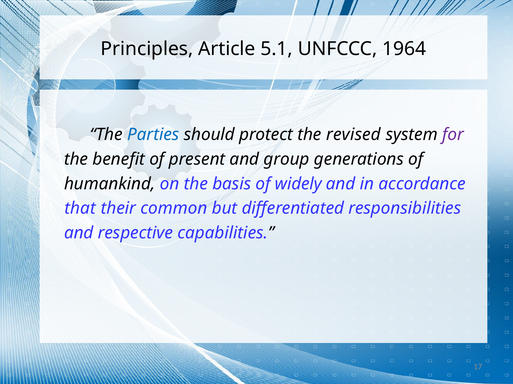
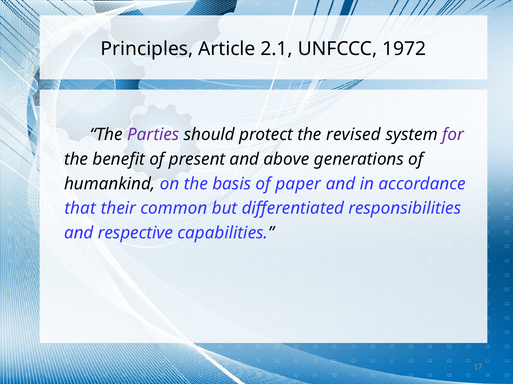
5.1: 5.1 -> 2.1 (277, 49)
1964: 1964 -> 1972 (404, 49)
Parties colour: blue -> purple (153, 135)
group: group -> above (286, 159)
widely: widely -> paper (298, 184)
